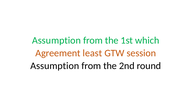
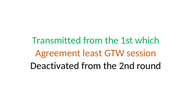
Assumption: Assumption -> Transmitted (56, 41)
Assumption: Assumption -> Deactivated (55, 66)
